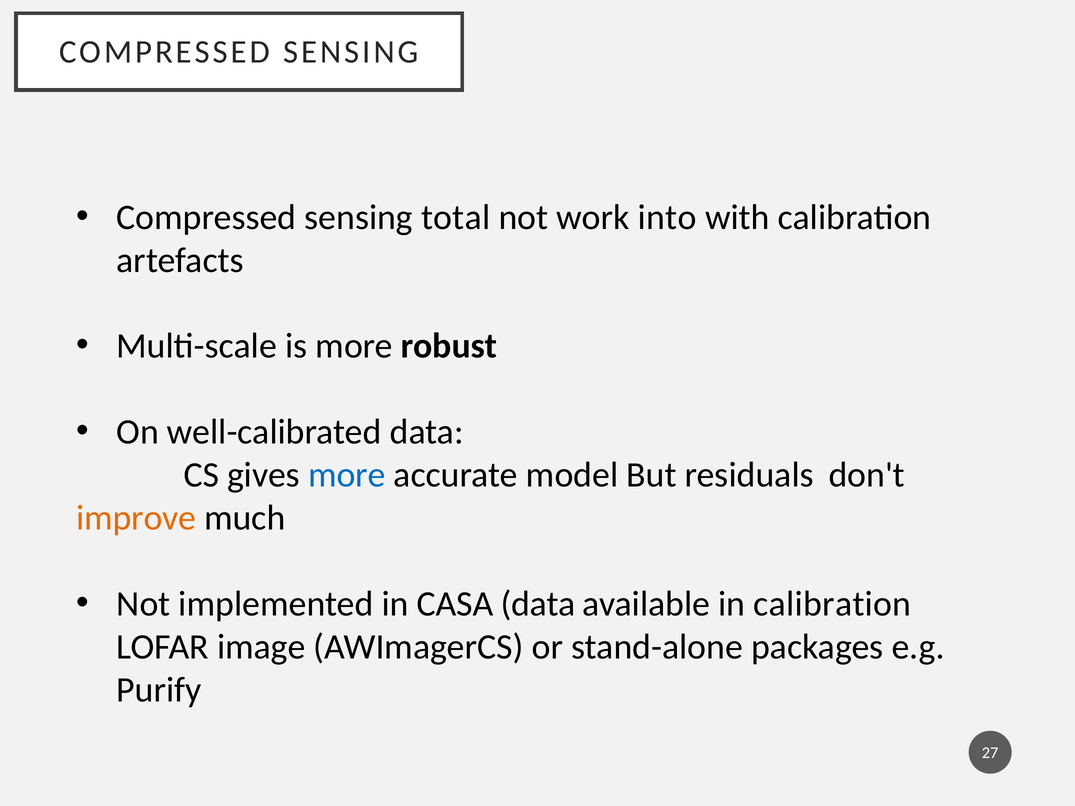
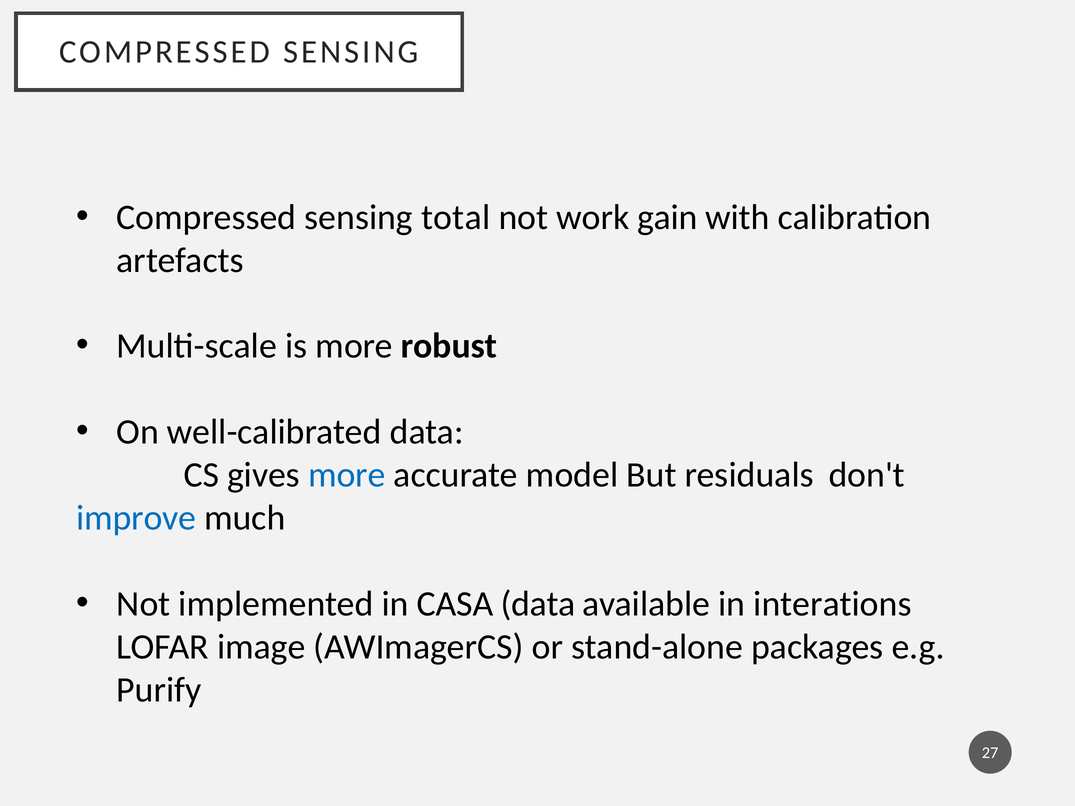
into: into -> gain (667, 217)
improve colour: orange -> blue (136, 518)
in calibration: calibration -> interations (832, 604)
